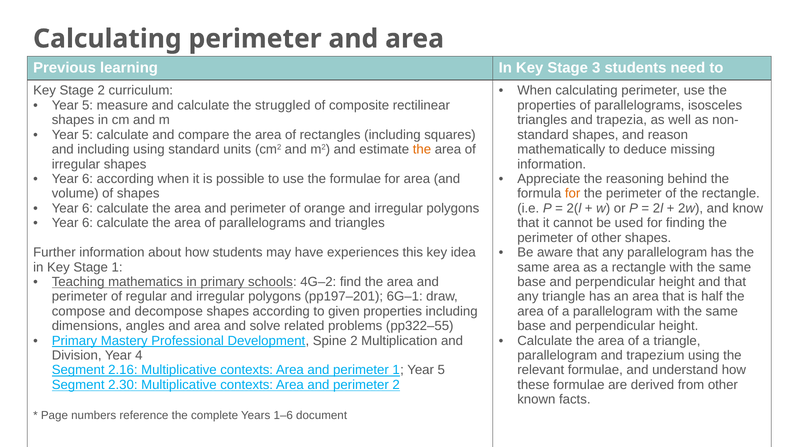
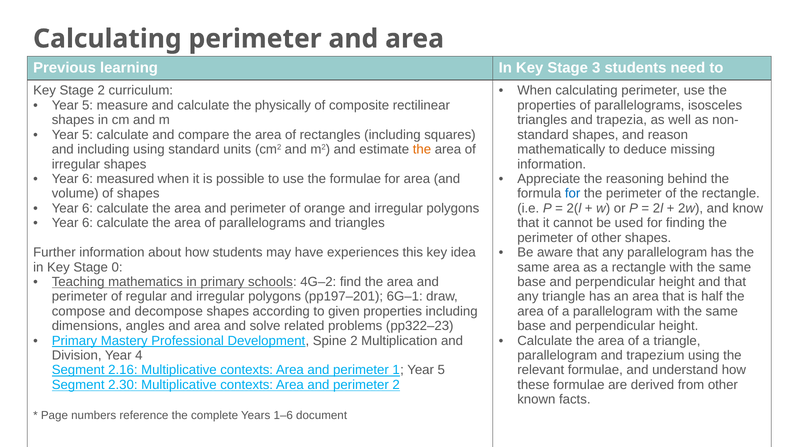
struggled: struggled -> physically (283, 105)
6 according: according -> measured (125, 179)
for colour: orange -> blue (573, 193)
Stage 1: 1 -> 0 (117, 267)
pp322–55: pp322–55 -> pp322–23 (420, 326)
